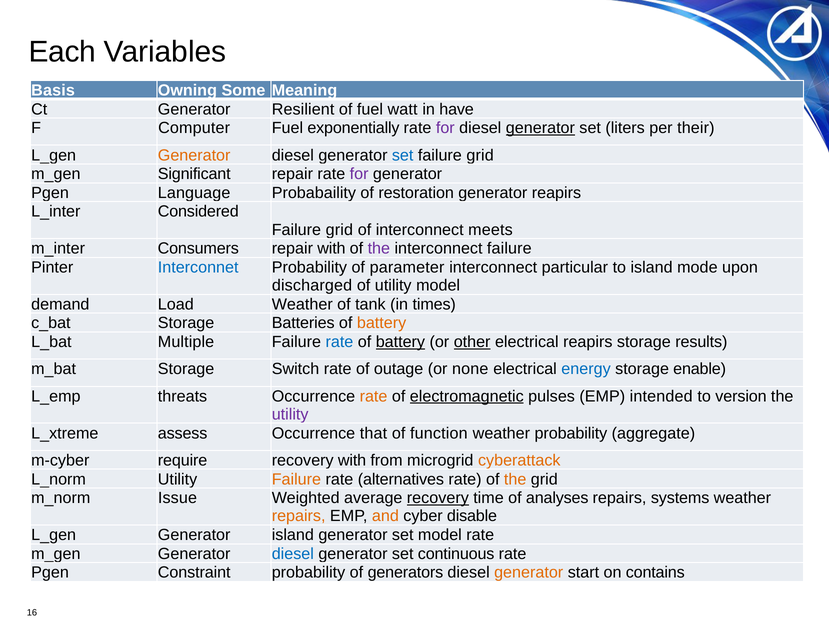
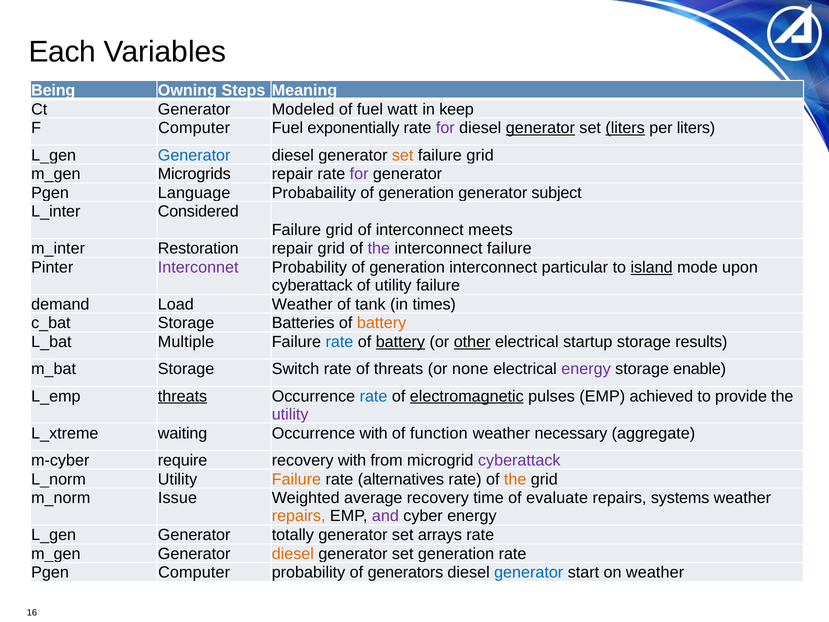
Basis: Basis -> Being (53, 90)
Some: Some -> Steps (243, 90)
Resilient: Resilient -> Modeled (303, 109)
have: have -> keep (457, 109)
liters underline: none -> present (625, 128)
per their: their -> liters (696, 128)
Generator colour: orange -> blue (194, 155)
set colour: blue -> orange (403, 155)
Significant: Significant -> Microgrids (194, 174)
Probabaility of restoration: restoration -> generation (416, 193)
generator reapirs: reapirs -> subject (557, 193)
Consumers: Consumers -> Restoration (198, 248)
repair with: with -> grid (331, 248)
Interconnet colour: blue -> purple (198, 267)
Probability of parameter: parameter -> generation (407, 267)
island underline: none -> present (652, 267)
discharged: discharged -> cyberattack (312, 285)
of utility model: model -> failure (438, 285)
electrical reapirs: reapirs -> startup (588, 342)
of outage: outage -> threats (399, 369)
energy colour: blue -> purple (586, 369)
threats underline: none -> present (183, 396)
rate colour: orange -> blue (374, 396)
intended: intended -> achieved (661, 396)
version: version -> provide (741, 396)
assess: assess -> waiting (183, 433)
Occurrence that: that -> with (374, 433)
weather probability: probability -> necessary (571, 433)
cyberattack colour: orange -> purple (519, 460)
recovery underline: present -> none (438, 498)
analyses: analyses -> evaluate (557, 498)
and colour: orange -> purple (385, 516)
cyber disable: disable -> energy (472, 516)
Generator island: island -> totally (293, 535)
set model: model -> arrays (440, 535)
diesel colour: blue -> orange (293, 554)
set continuous: continuous -> generation (456, 554)
Pgen Constraint: Constraint -> Computer (194, 572)
generator colour: orange -> blue (529, 572)
on contains: contains -> weather (655, 572)
